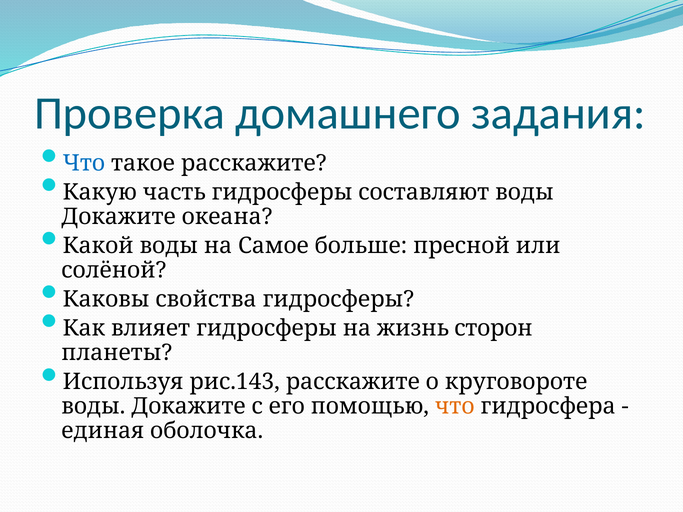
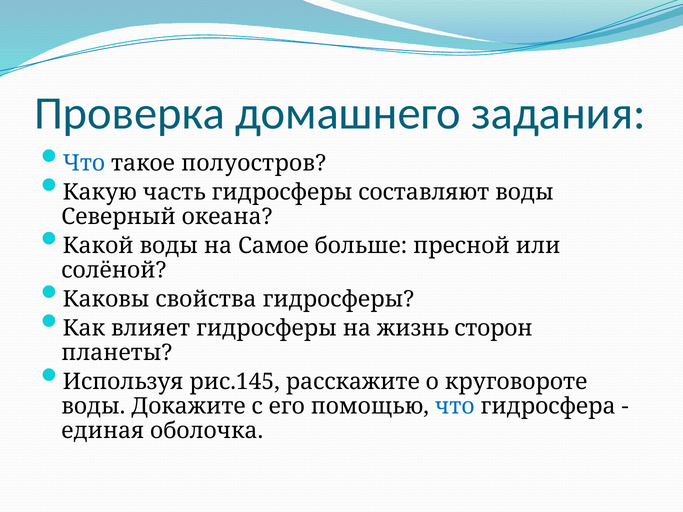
такое расскажите: расскажите -> полуостров (254, 163)
Докажите: Докажите -> Северный (119, 217)
рис.143: рис.143 -> рис.145 (235, 382)
что colour: orange -> blue (455, 406)
